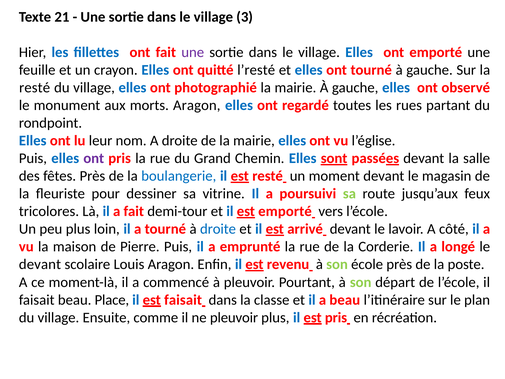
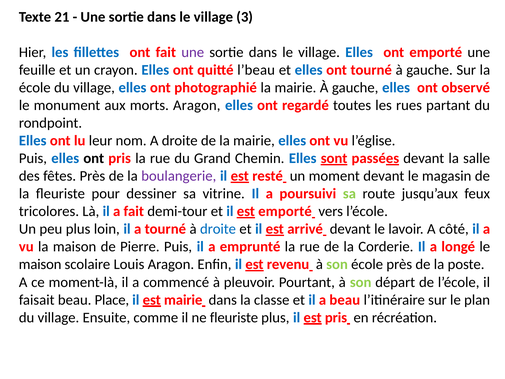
l’resté: l’resté -> l’beau (256, 70)
resté: resté -> école (35, 88)
ont colour: purple -> black (94, 158)
boulangerie colour: blue -> purple (179, 176)
devant: devant -> maison (40, 264)
est faisait: faisait -> mairie (183, 300)
ne pleuvoir: pleuvoir -> fleuriste (234, 317)
